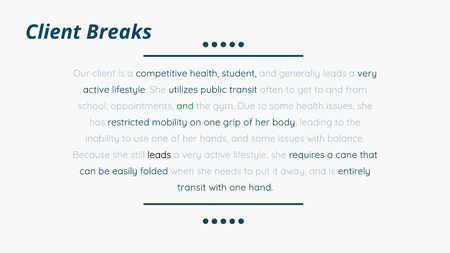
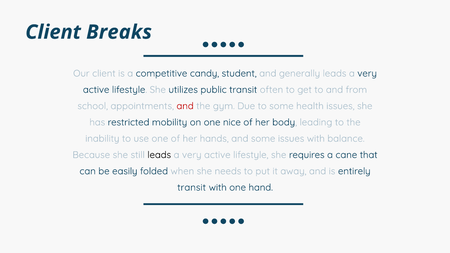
competitive health: health -> candy (204, 73)
and colour: green -> red (185, 106)
grip: grip -> nice (232, 122)
